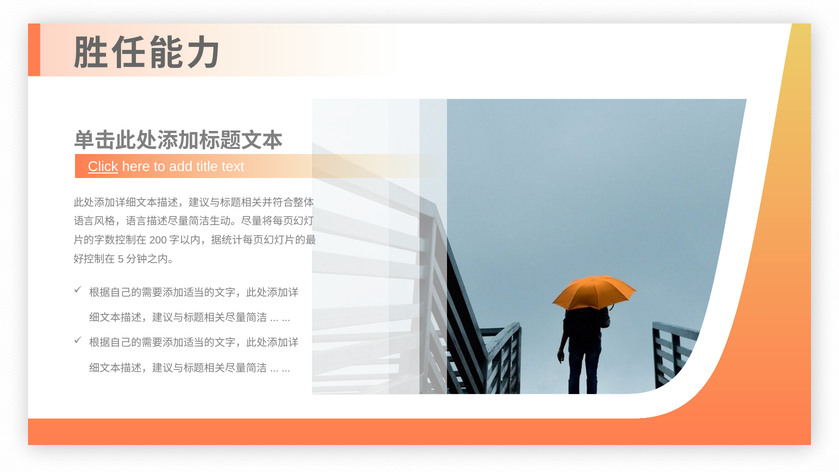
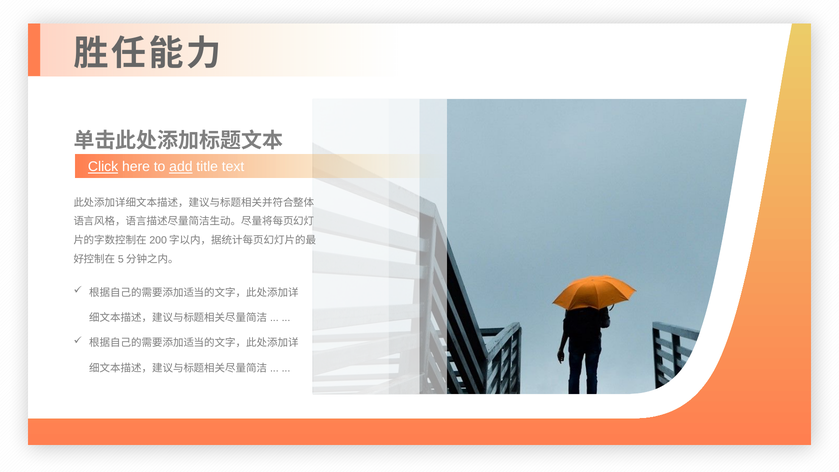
add underline: none -> present (181, 167)
